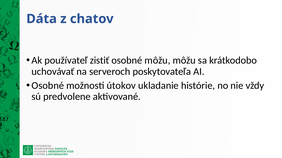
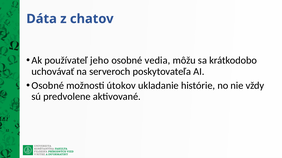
zistiť: zistiť -> jeho (100, 61)
osobné môžu: môžu -> vedia (157, 61)
